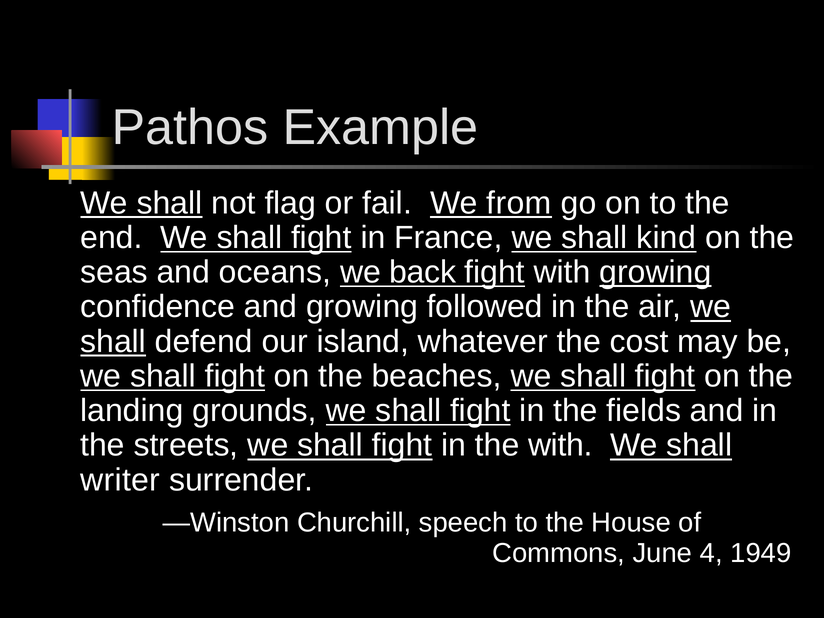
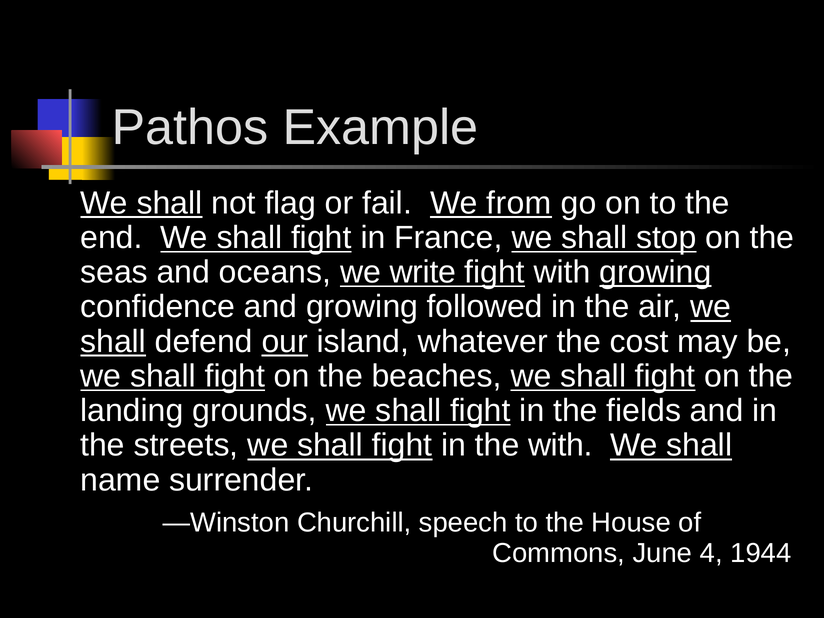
kind: kind -> stop (666, 238)
back: back -> write (423, 272)
our underline: none -> present (285, 342)
writer: writer -> name (120, 480)
1949: 1949 -> 1944 (761, 553)
